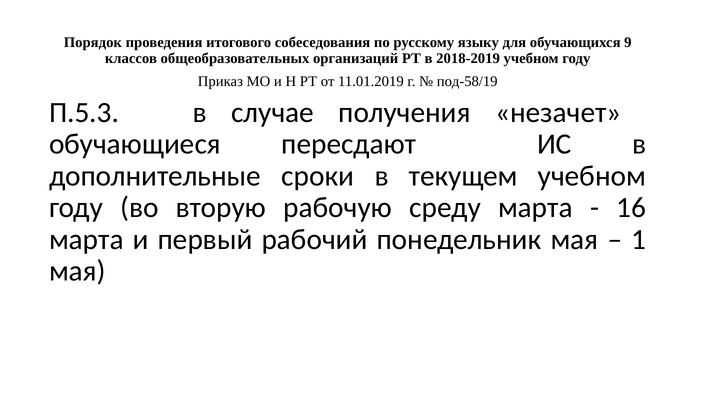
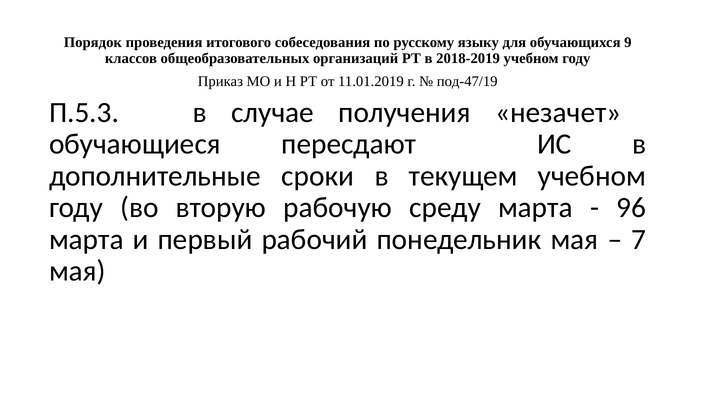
под-58/19: под-58/19 -> под-47/19 (467, 82)
16: 16 -> 96 (631, 208)
1: 1 -> 7 (639, 240)
